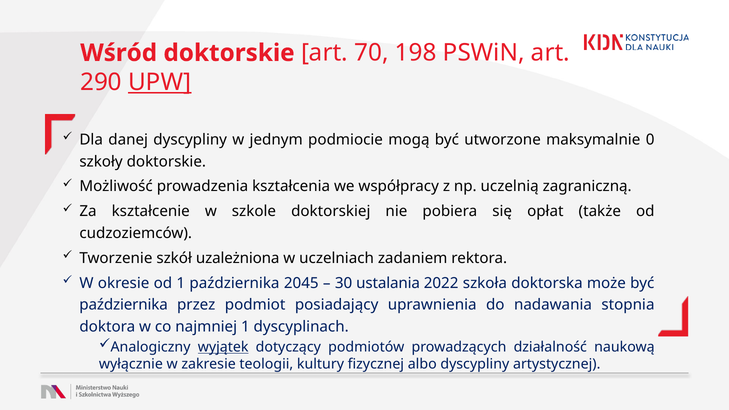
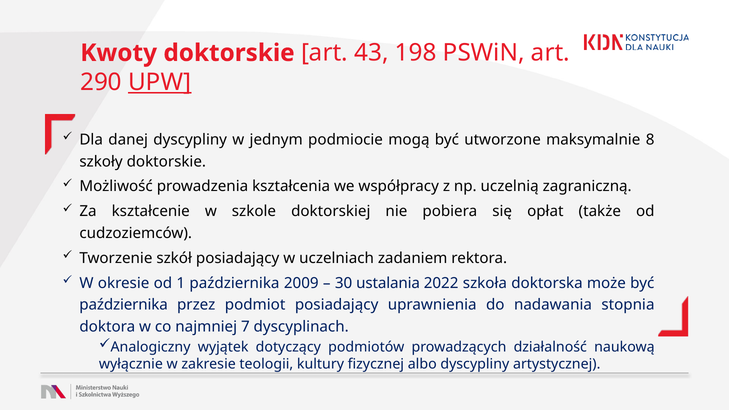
Wśród: Wśród -> Kwoty (119, 53)
70: 70 -> 43 (371, 53)
0: 0 -> 8 (650, 140)
szkół uzależniona: uzależniona -> posiadający (238, 258)
2045: 2045 -> 2009 (301, 283)
najmniej 1: 1 -> 7 (245, 327)
wyjątek underline: present -> none (223, 347)
